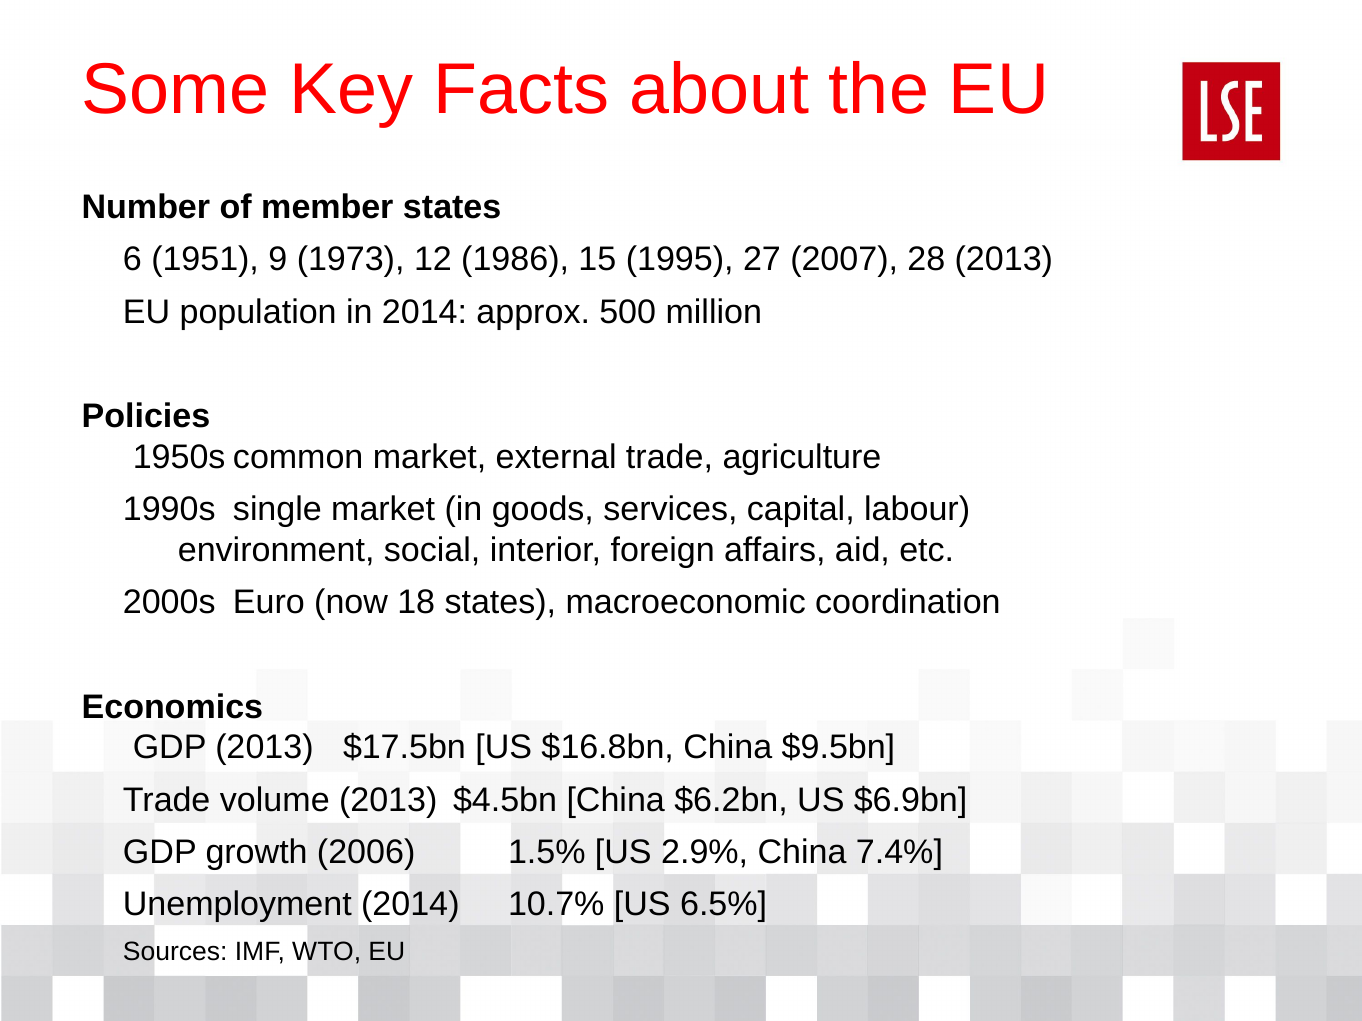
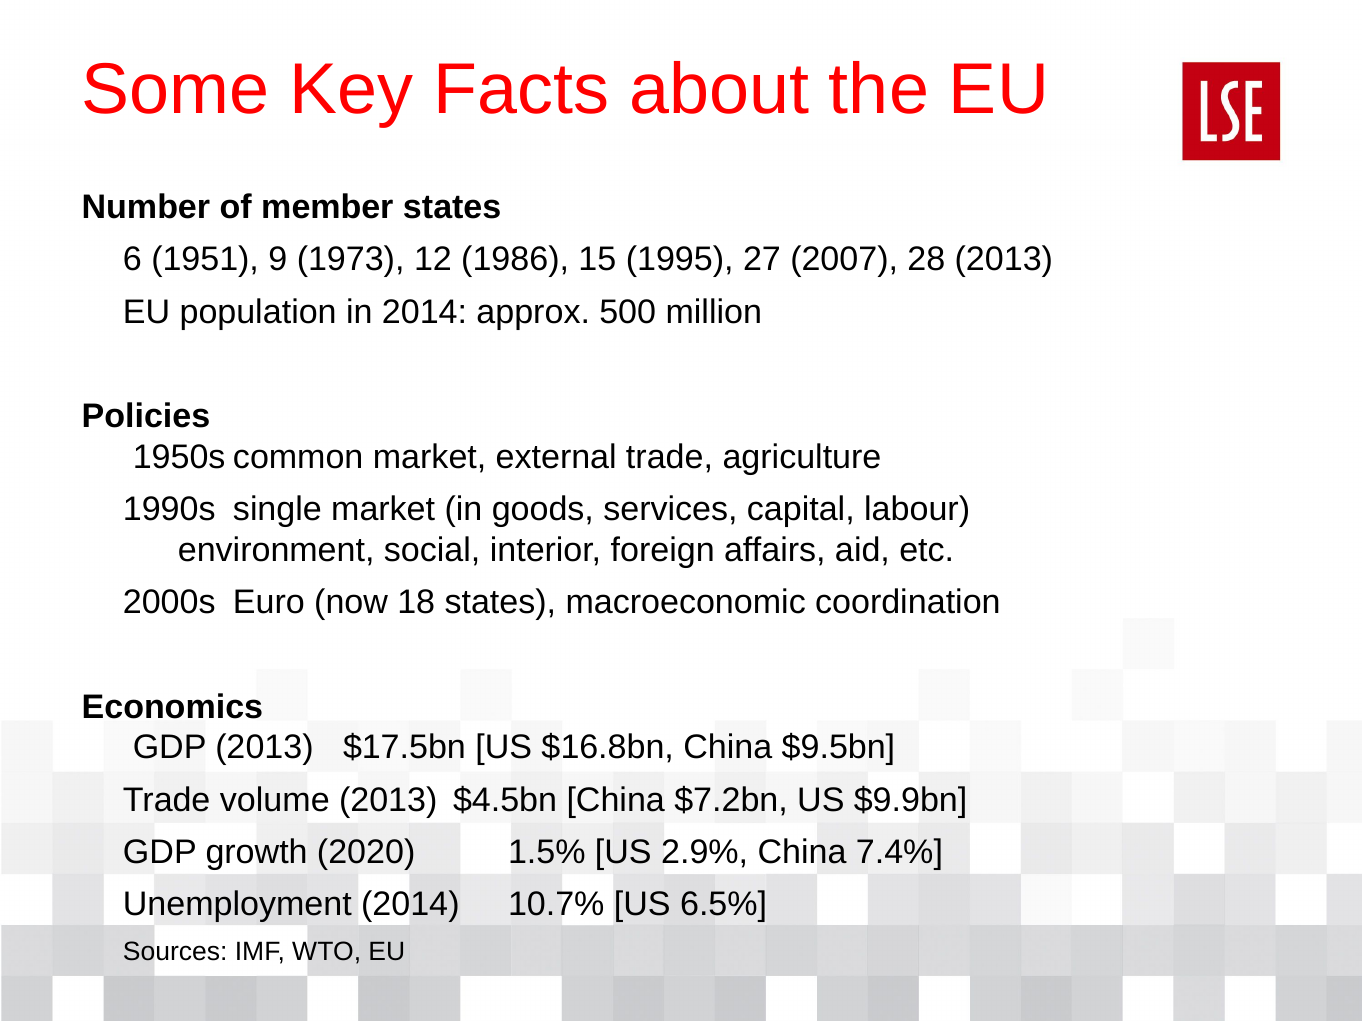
$6.2bn: $6.2bn -> $7.2bn (731, 800)
$6.9bn: $6.9bn -> $9.9bn (911, 800)
2006: 2006 -> 2020 (366, 852)
